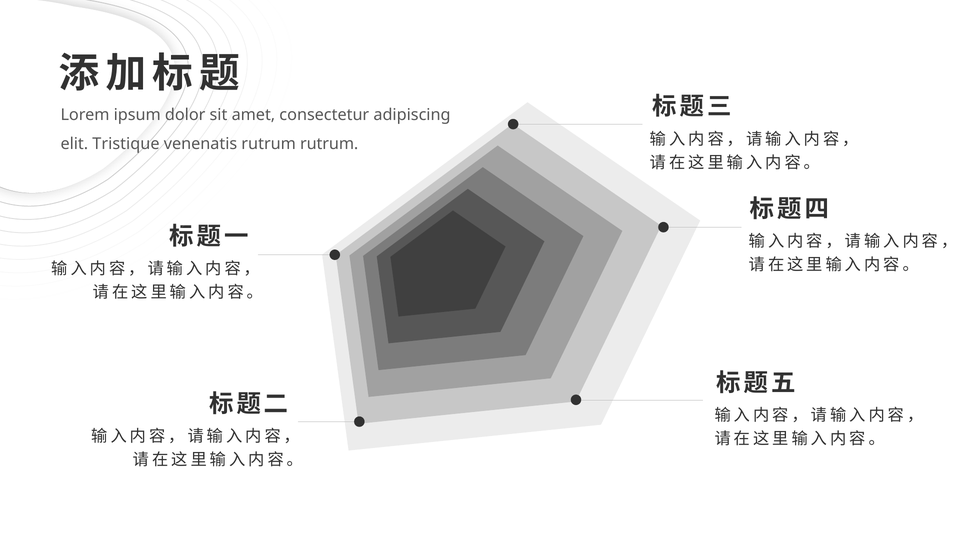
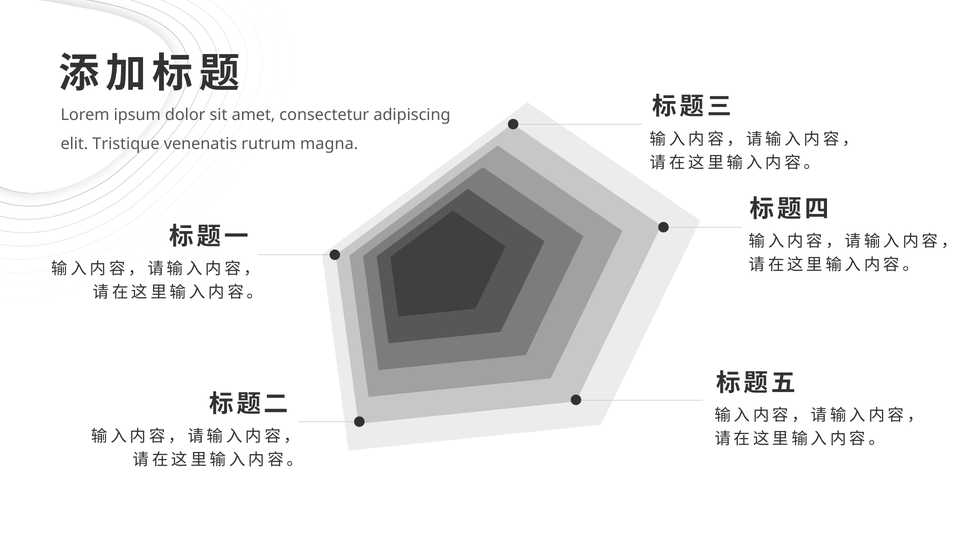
rutrum rutrum: rutrum -> magna (329, 144)
